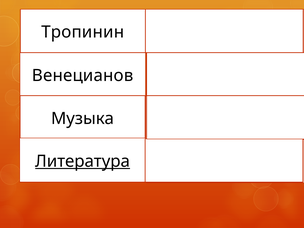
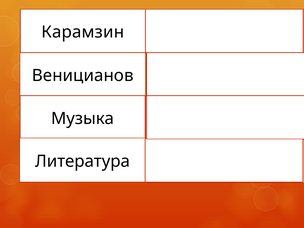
Тропинин: Тропинин -> Карамзин (83, 32)
Венецианов: Венецианов -> Веницианов (83, 75)
Литература underline: present -> none (83, 161)
